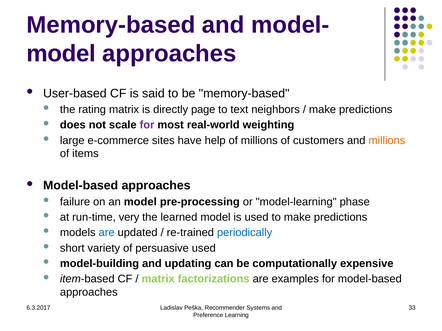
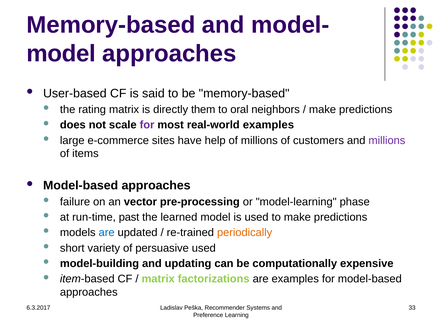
page: page -> them (203, 110)
text: text -> oral (239, 110)
real-world weighting: weighting -> examples (268, 125)
millions colour: orange -> purple (387, 141)
an model: model -> vector (140, 202)
very: very -> past (129, 217)
periodically colour: blue -> orange (245, 233)
